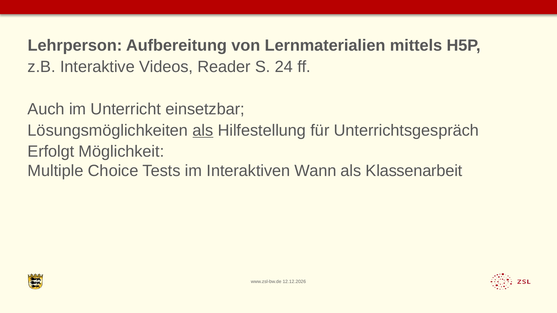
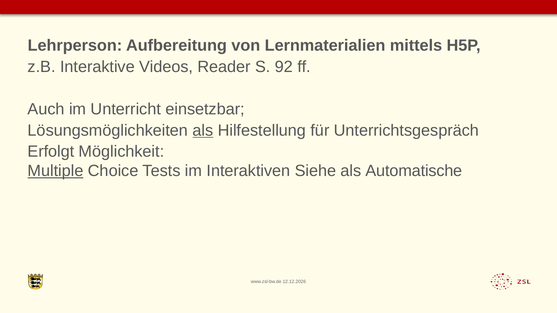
24: 24 -> 92 (284, 67)
Multiple underline: none -> present (56, 171)
Wann: Wann -> Siehe (315, 171)
Klassenarbeit: Klassenarbeit -> Automatische (414, 171)
